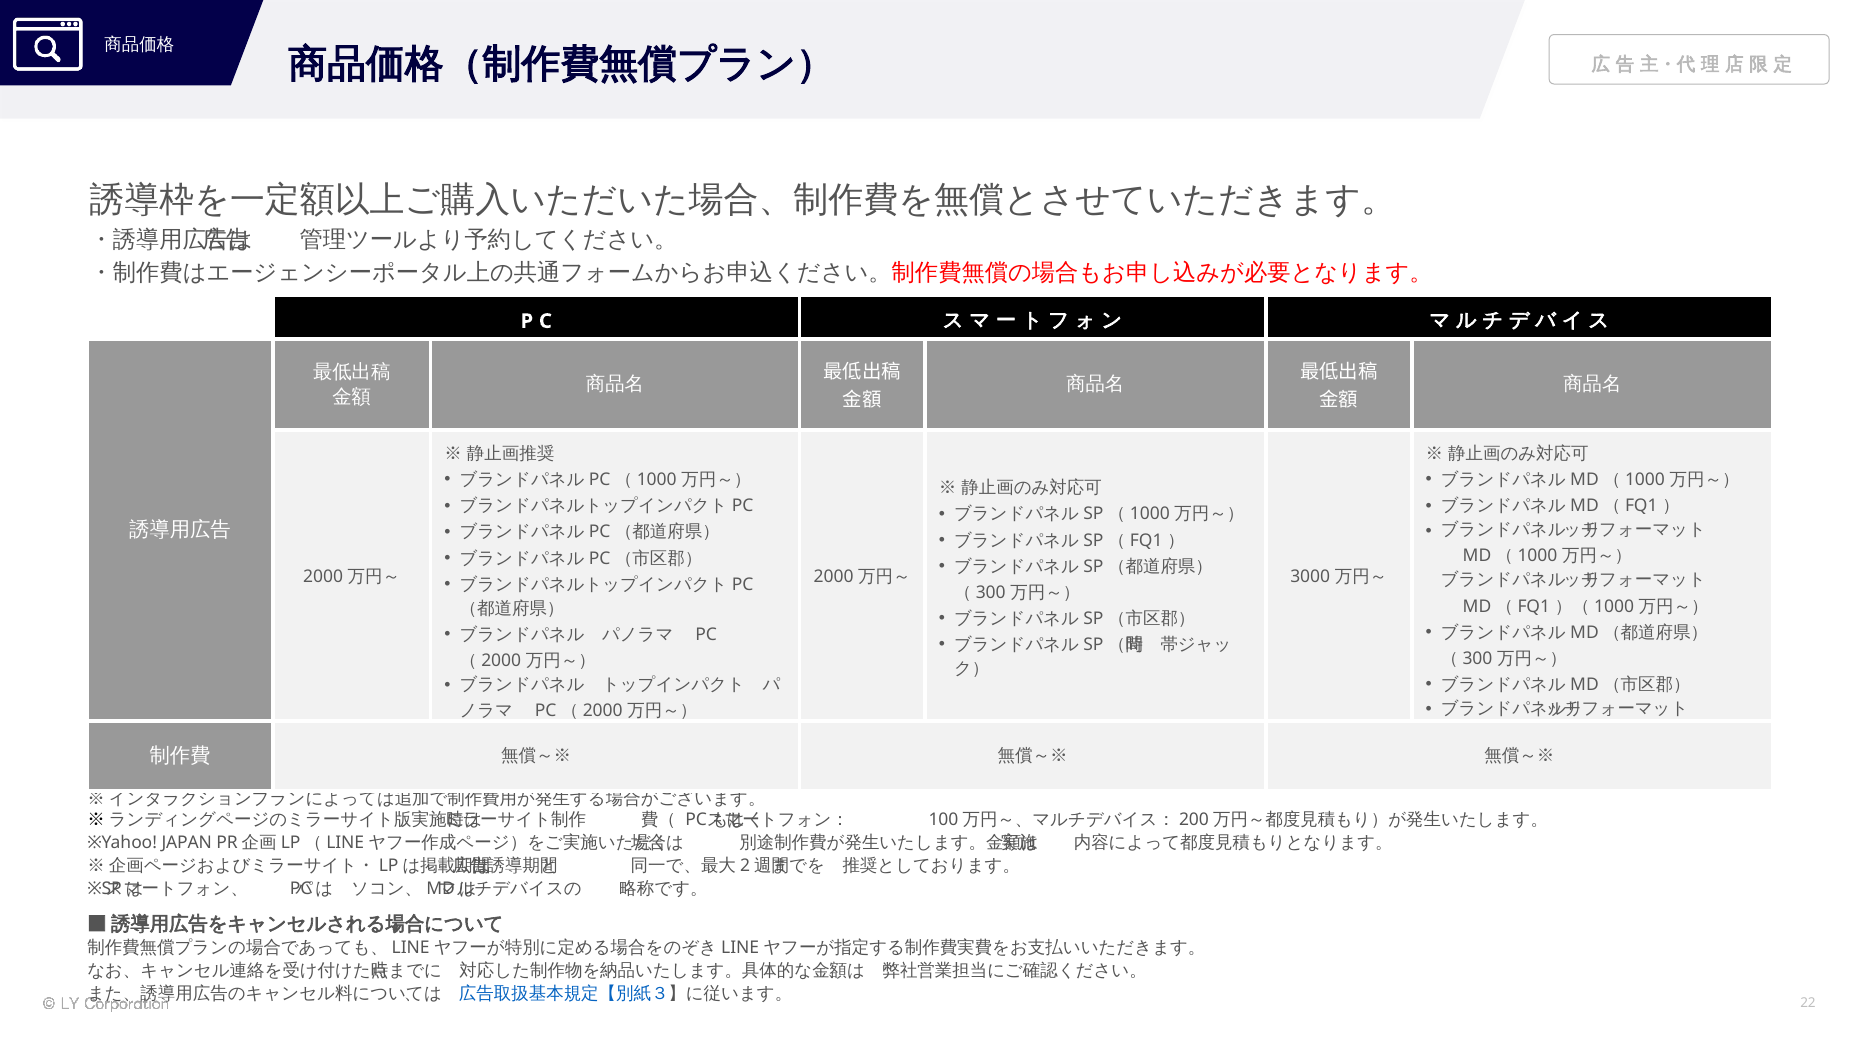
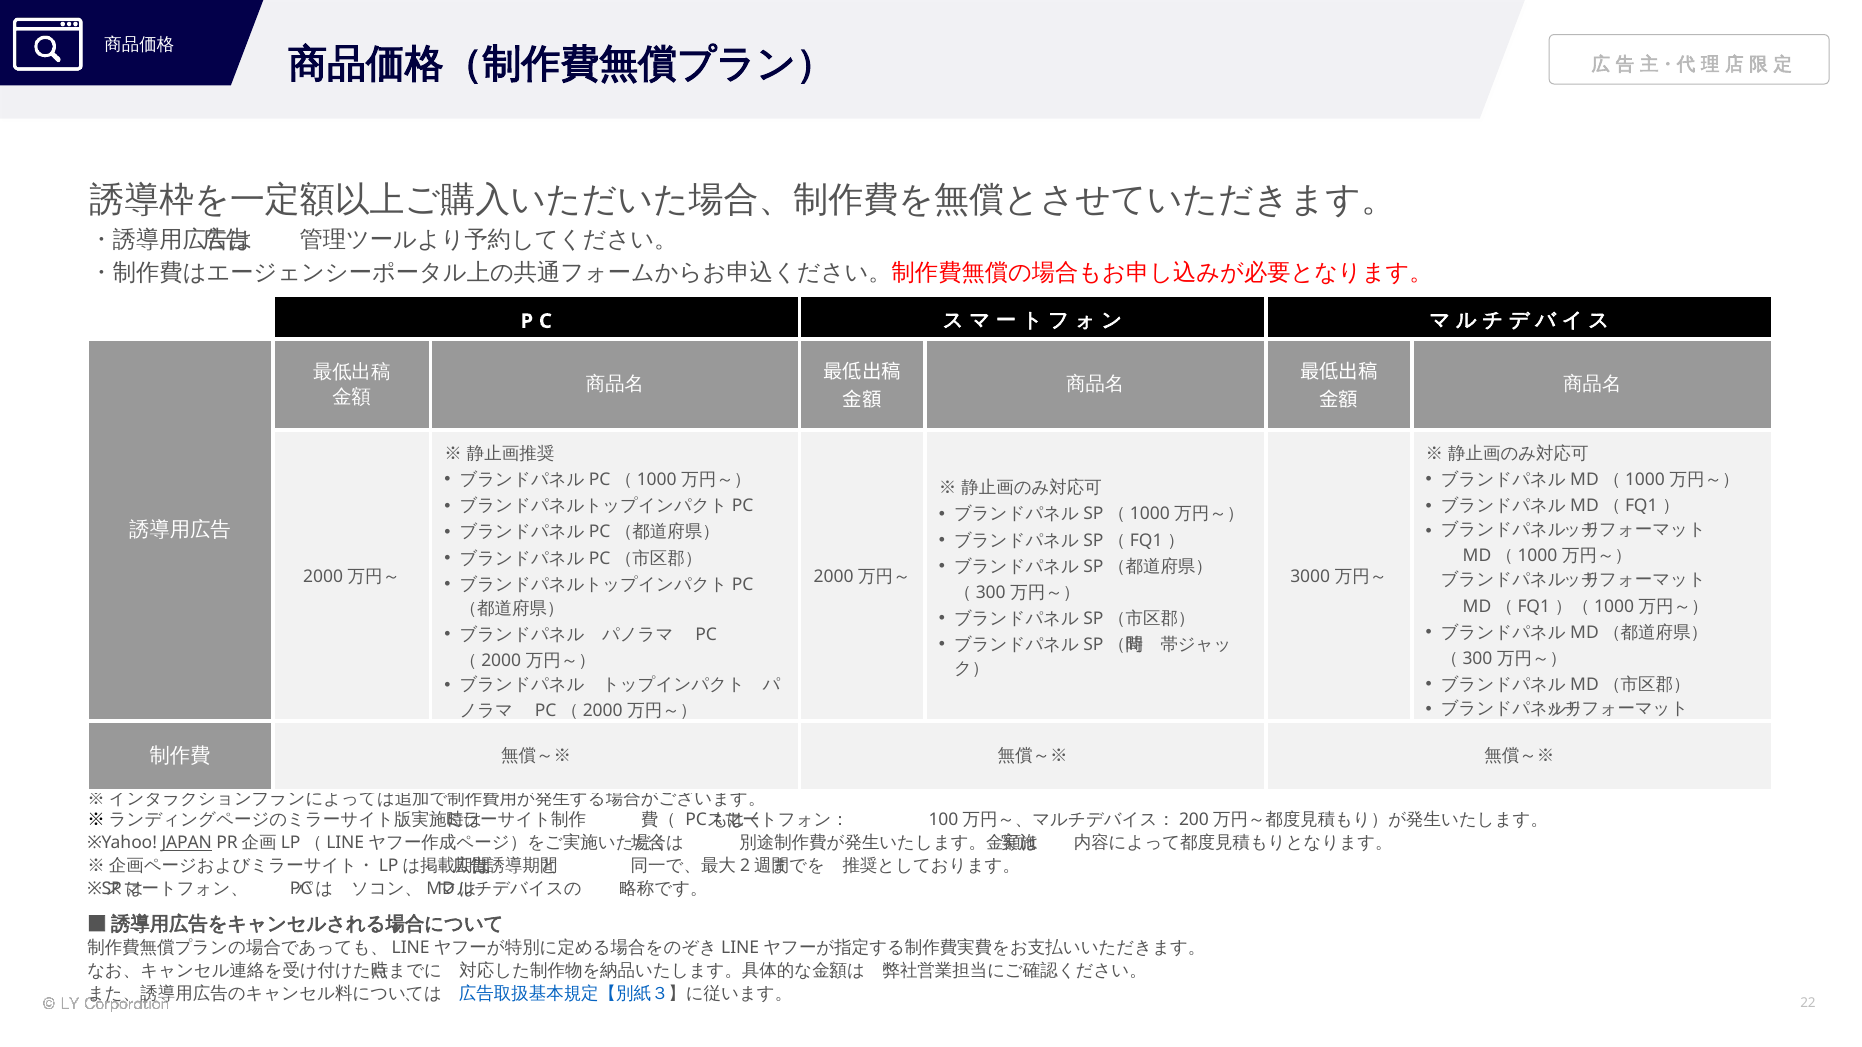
JAPAN underline: none -> present (187, 843)
